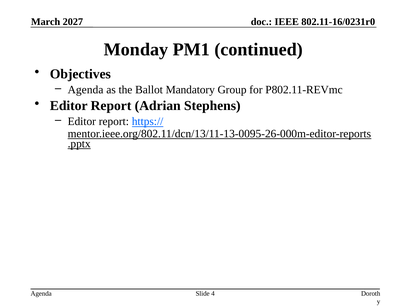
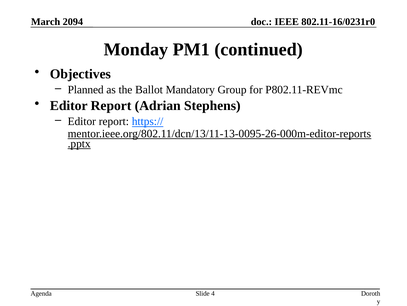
2027: 2027 -> 2094 (73, 22)
Agenda: Agenda -> Planned (86, 89)
